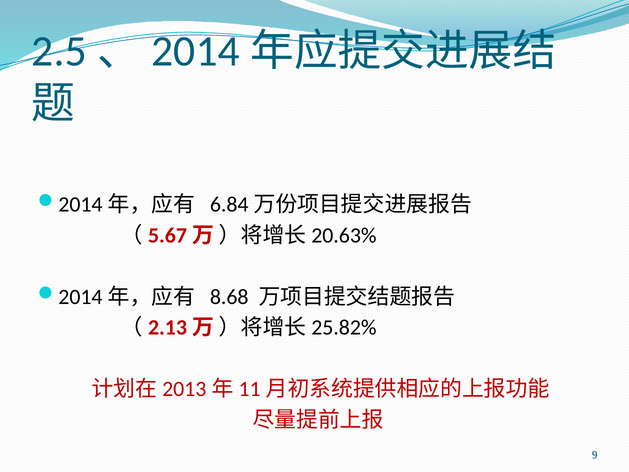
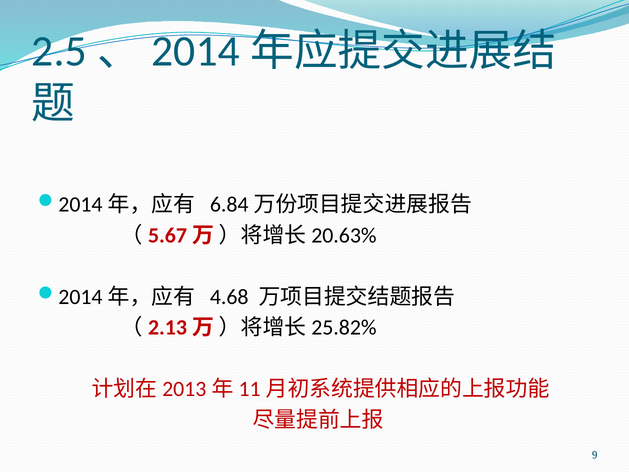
8.68: 8.68 -> 4.68 (229, 297)
